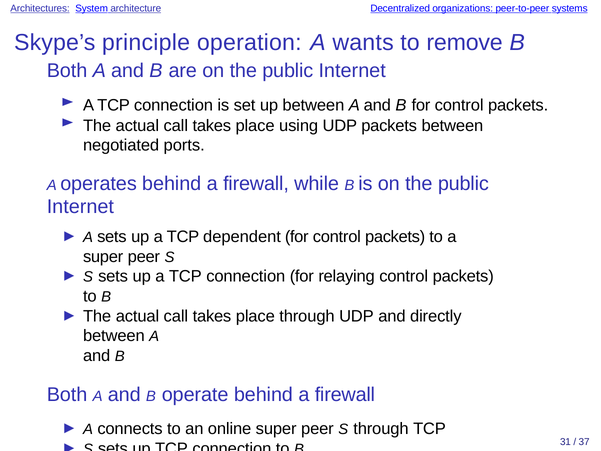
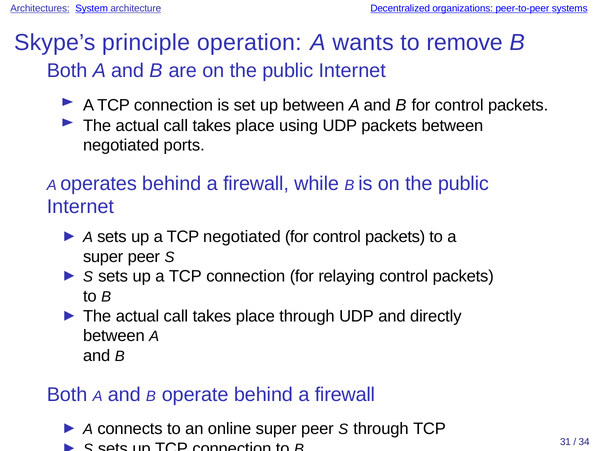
TCP dependent: dependent -> negotiated (242, 237)
37: 37 -> 34 (584, 442)
